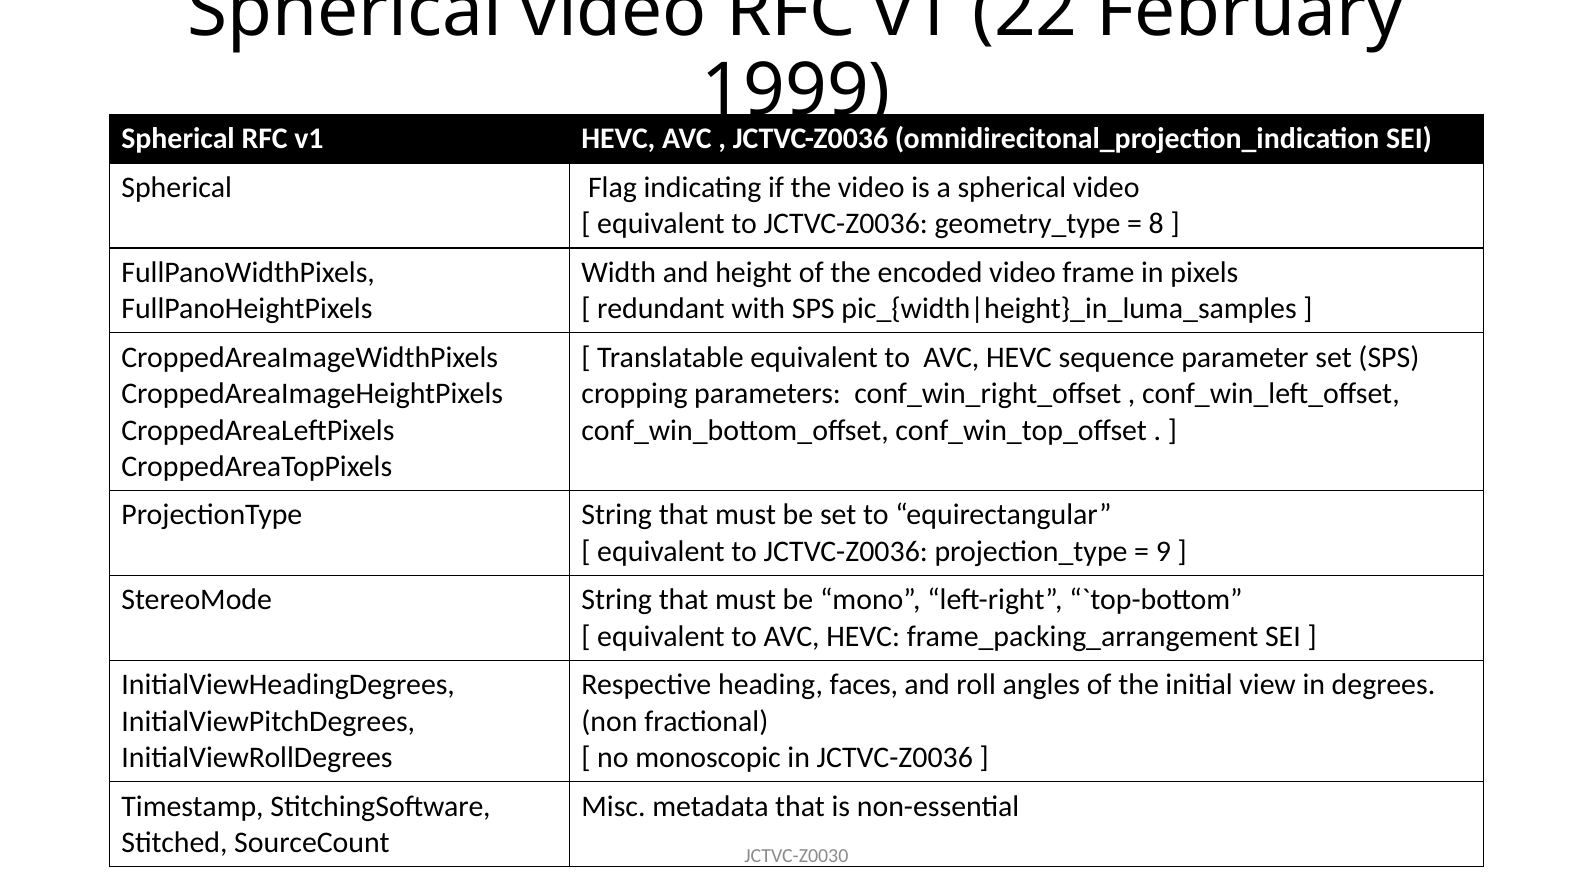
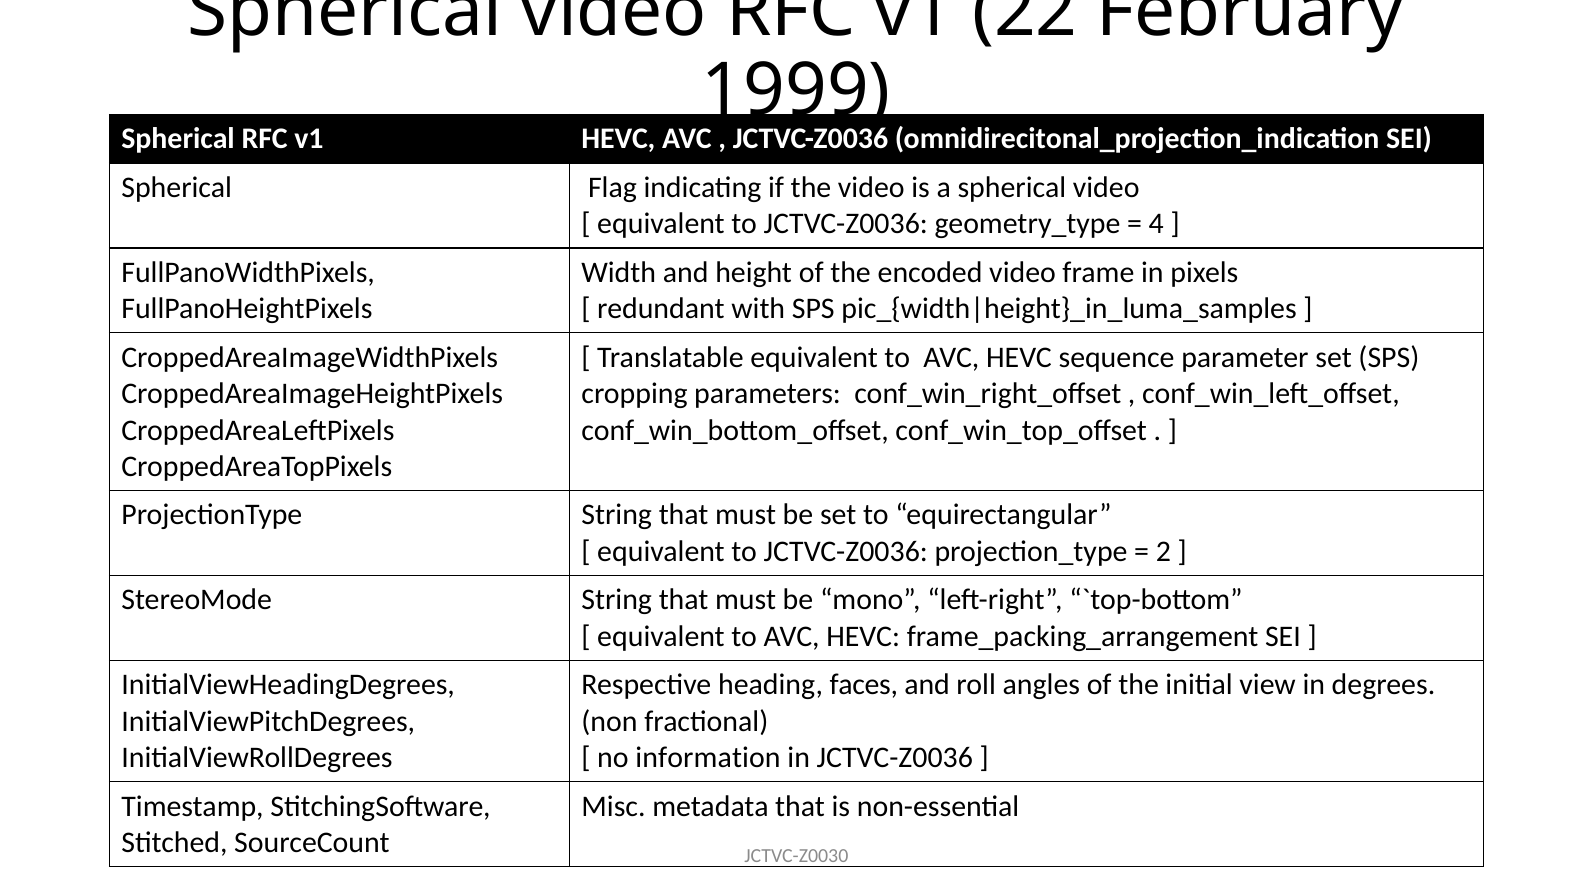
8: 8 -> 4 (1156, 224)
9: 9 -> 2 (1163, 552)
monoscopic: monoscopic -> information (708, 758)
